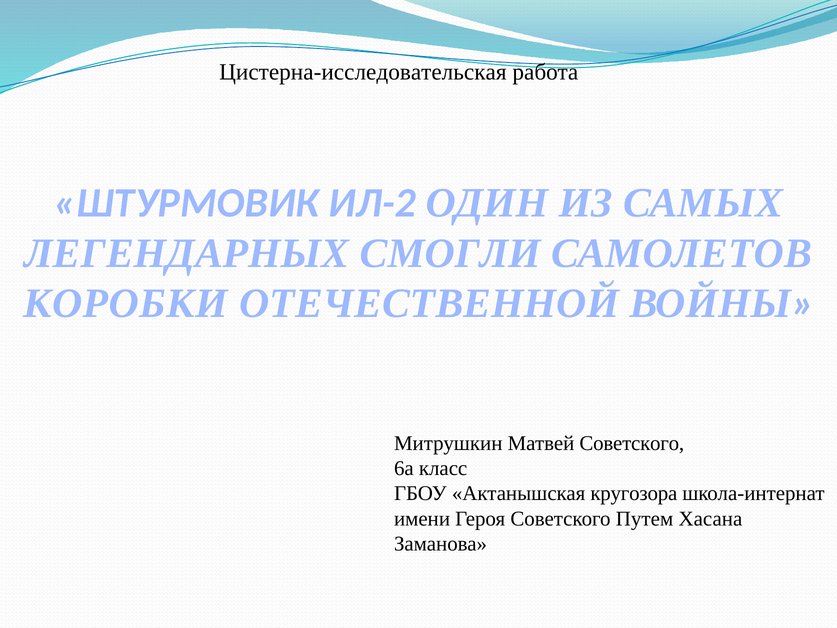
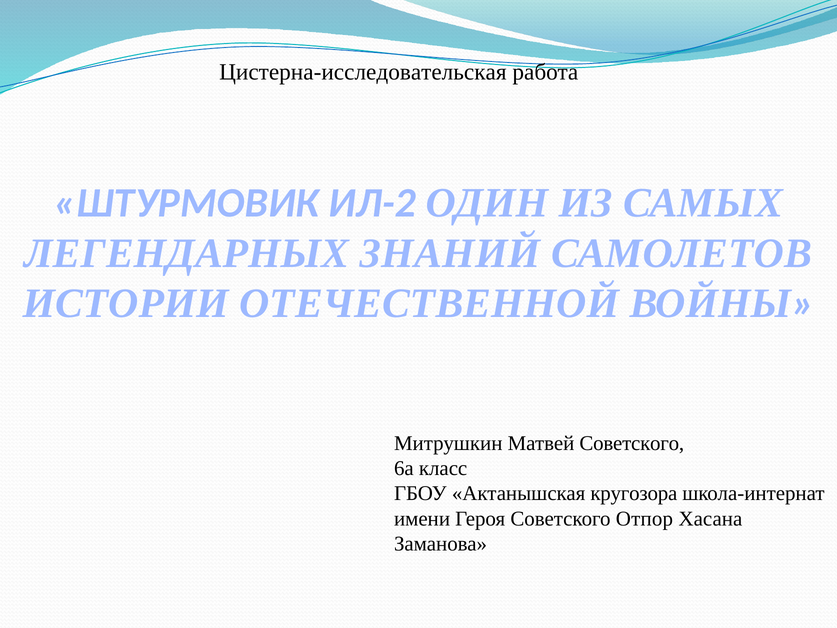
СМОГЛИ: СМОГЛИ -> ЗНАНИЙ (450, 253)
КОРОБКИ: КОРОБКИ -> ИСТОРИИ (126, 303)
Путем: Путем -> Отпор (644, 518)
